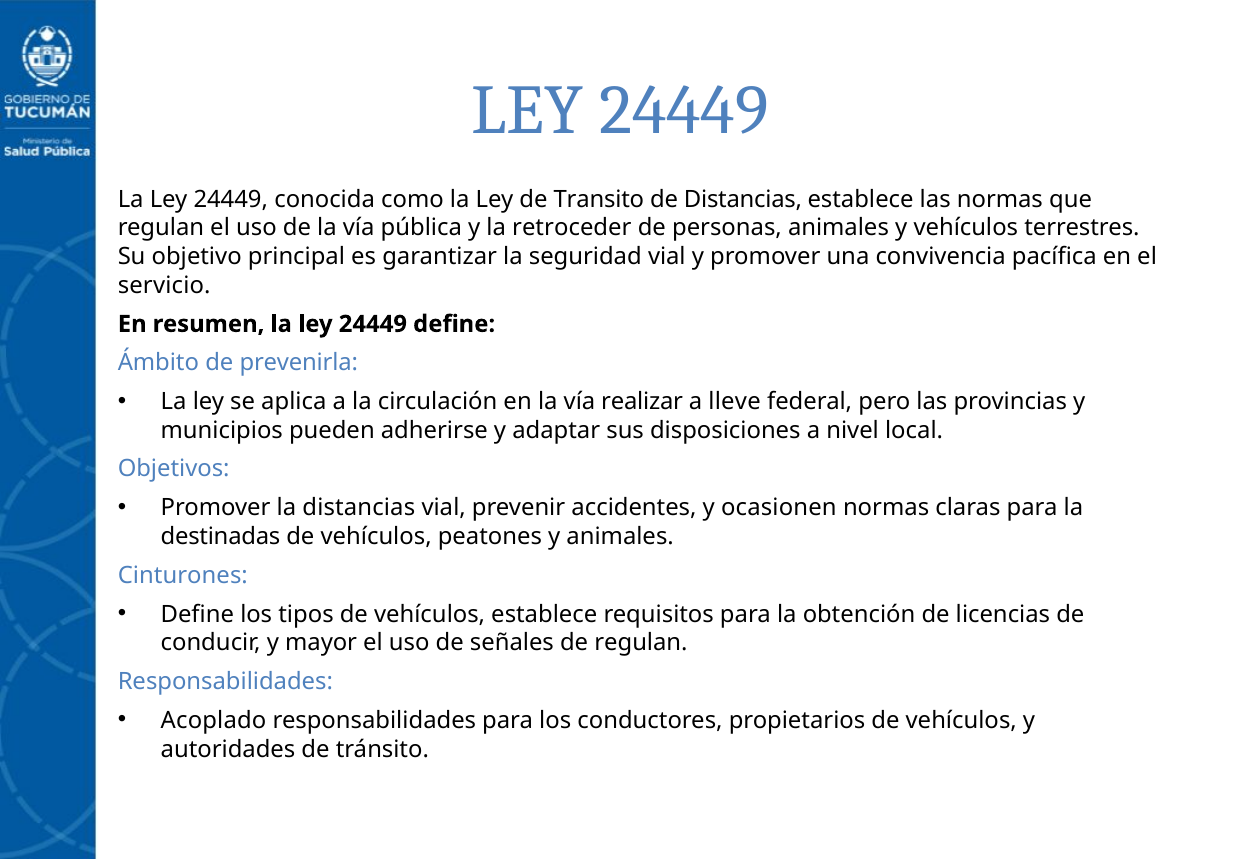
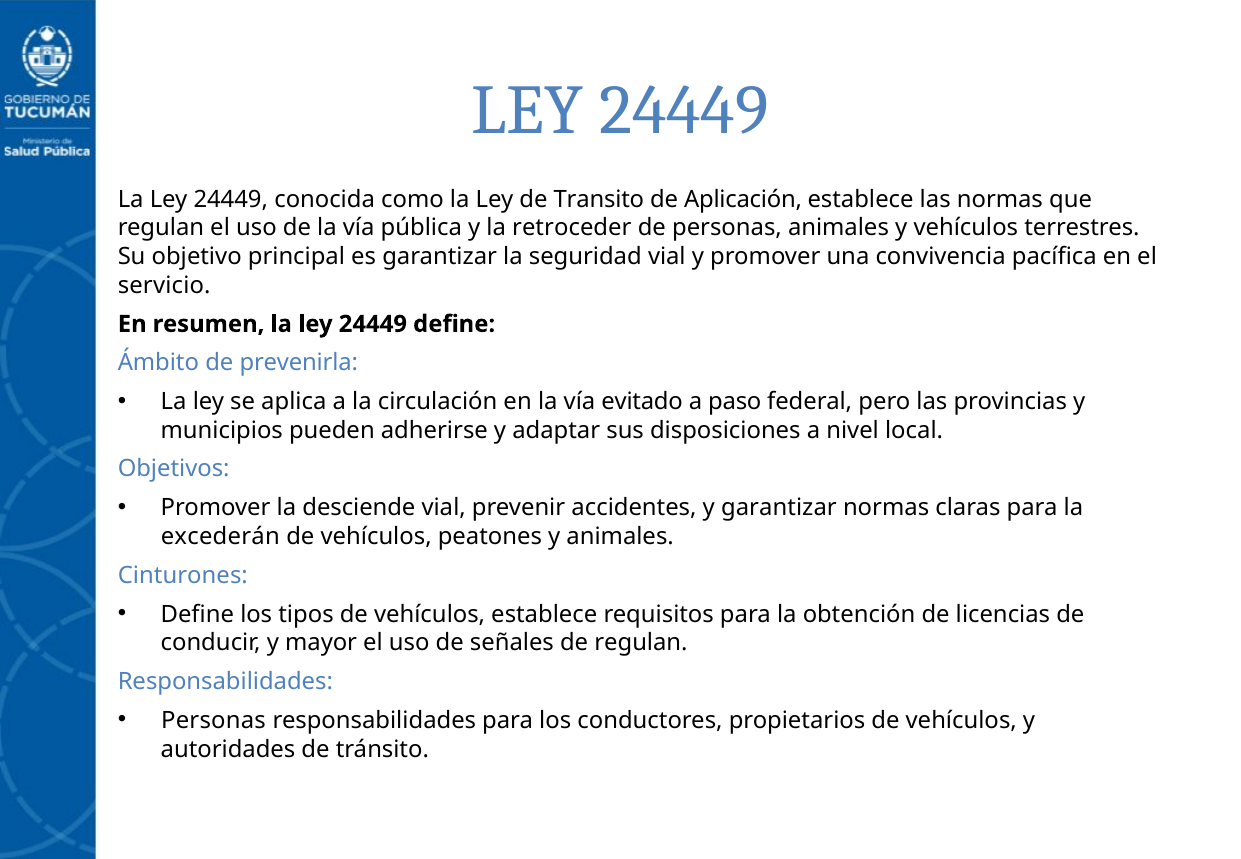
de Distancias: Distancias -> Aplicación (743, 199)
realizar: realizar -> evitado (642, 402)
lleve: lleve -> paso (735, 402)
la distancias: distancias -> desciende (359, 508)
y ocasionen: ocasionen -> garantizar (779, 508)
destinadas: destinadas -> excederán (220, 537)
Acoplado: Acoplado -> Personas (213, 721)
